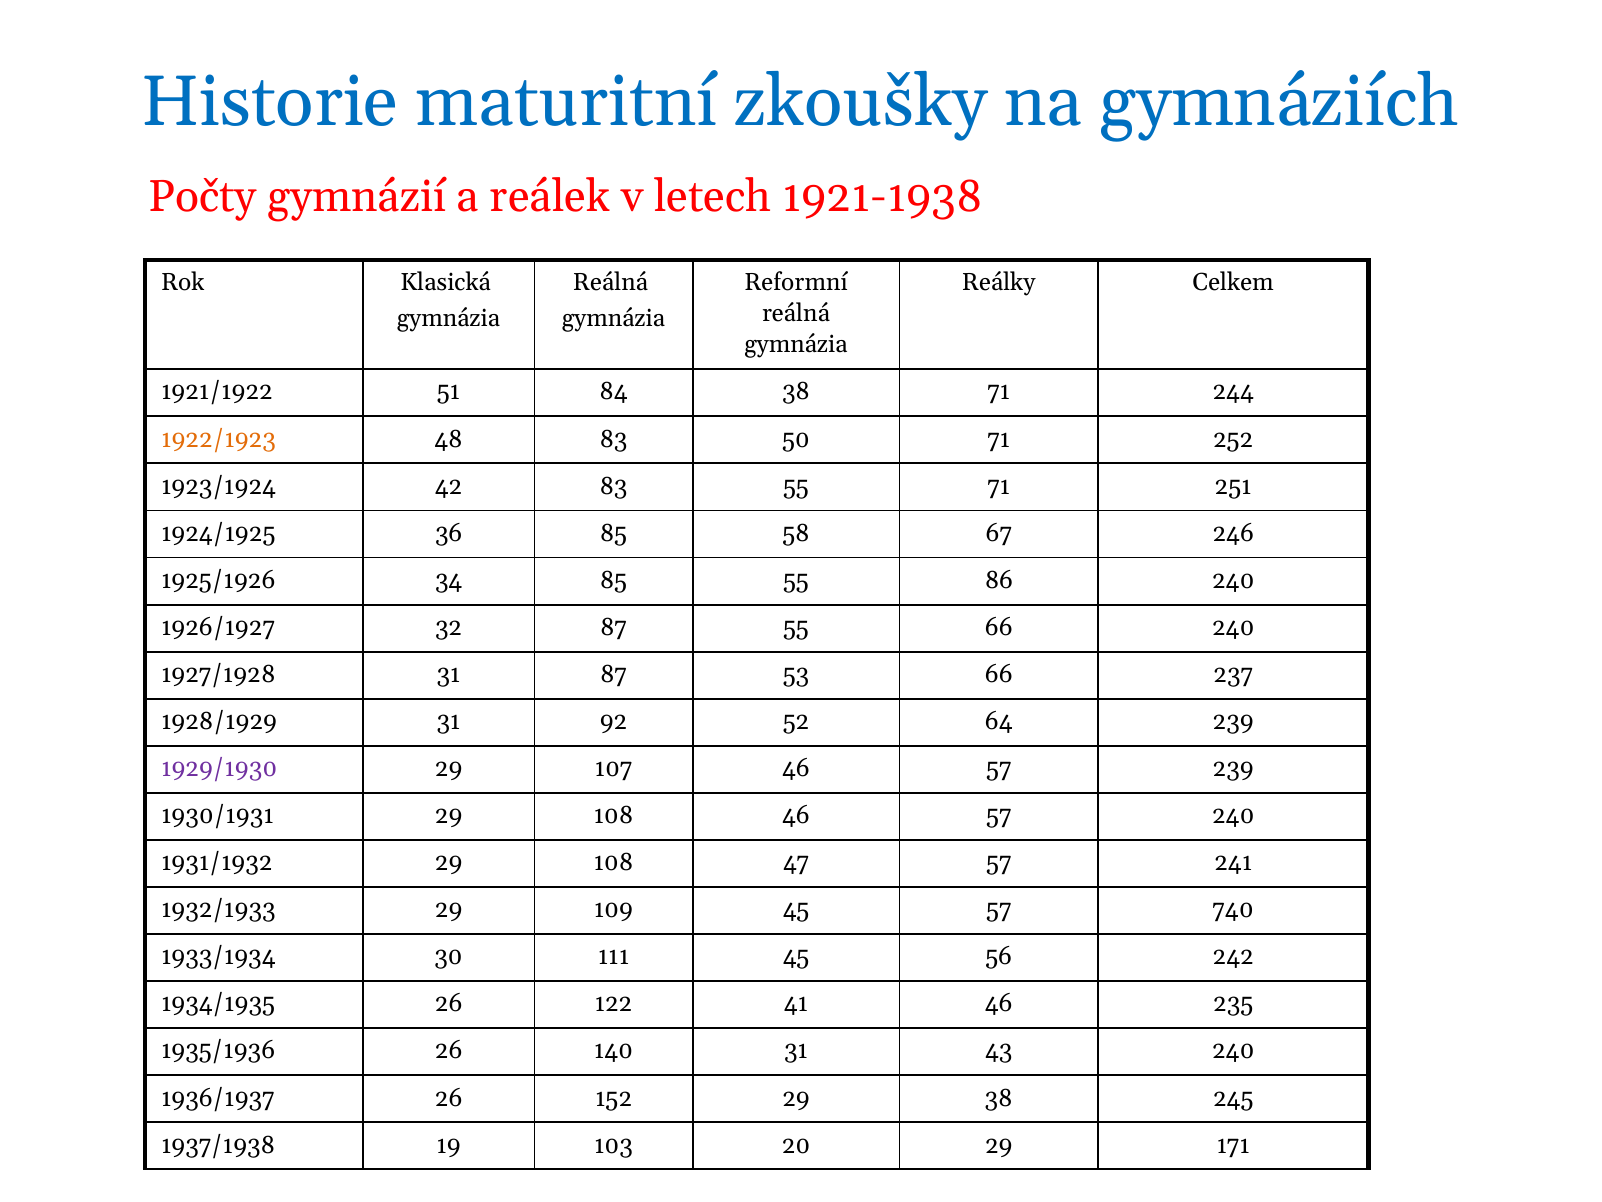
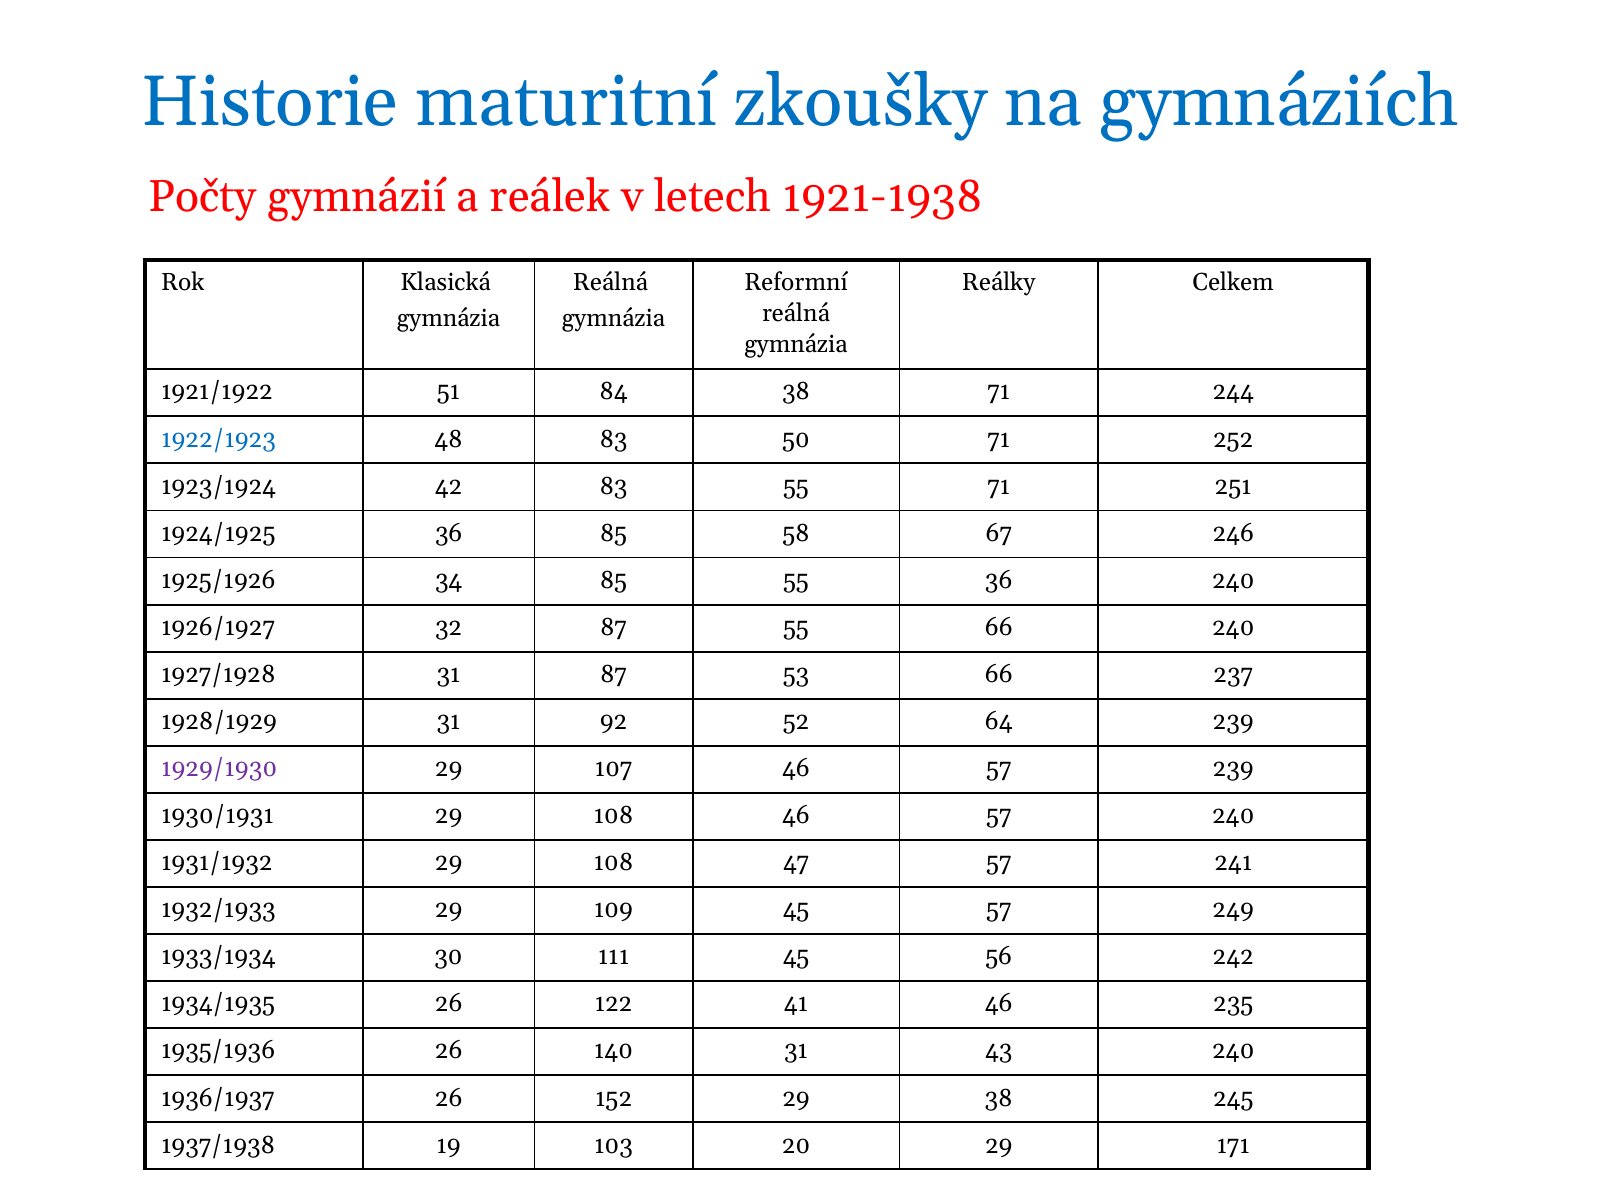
1922/1923 colour: orange -> blue (218, 439)
55 86: 86 -> 36 (999, 580)
740: 740 -> 249 (1233, 909)
